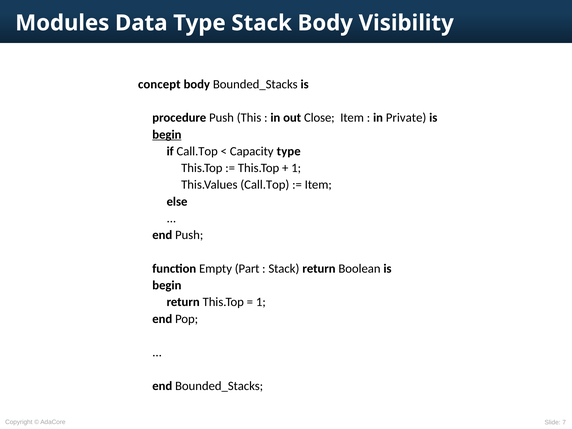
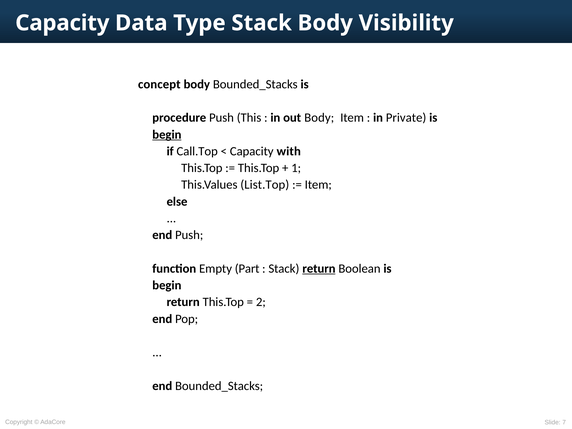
Modules: Modules -> Capacity (62, 23)
out Close: Close -> Body (319, 118)
Capacity type: type -> with (289, 151)
This.Values Call.Top: Call.Top -> List.Top (265, 185)
return underline: none -> present (319, 269)
1: 1 -> 2 (261, 302)
